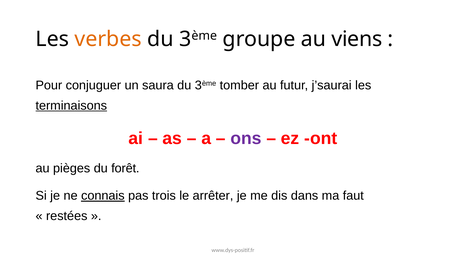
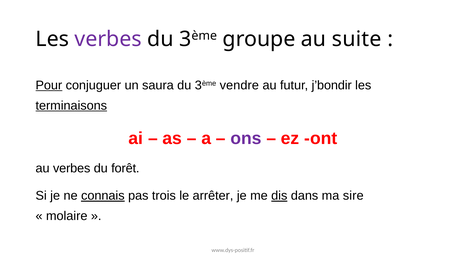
verbes colour: orange -> purple (108, 39)
viens: viens -> suite (357, 39)
Pour underline: none -> present (49, 85)
tomber: tomber -> vendre (239, 85)
j’saurai: j’saurai -> j’bondir (332, 85)
au pièges: pièges -> verbes (72, 168)
dis underline: none -> present (279, 196)
faut: faut -> sire (353, 196)
restées: restées -> molaire (67, 216)
